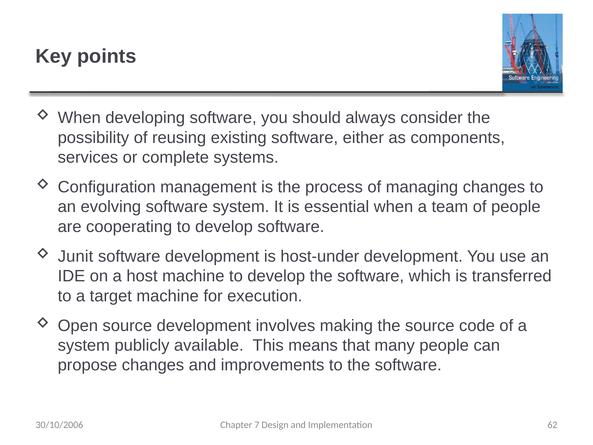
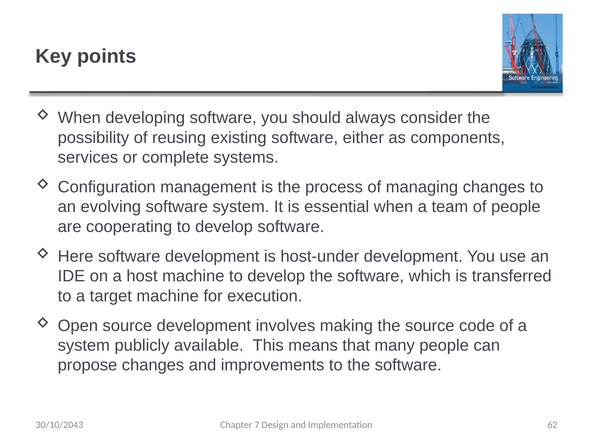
Junit: Junit -> Here (76, 256)
30/10/2006: 30/10/2006 -> 30/10/2043 (59, 425)
